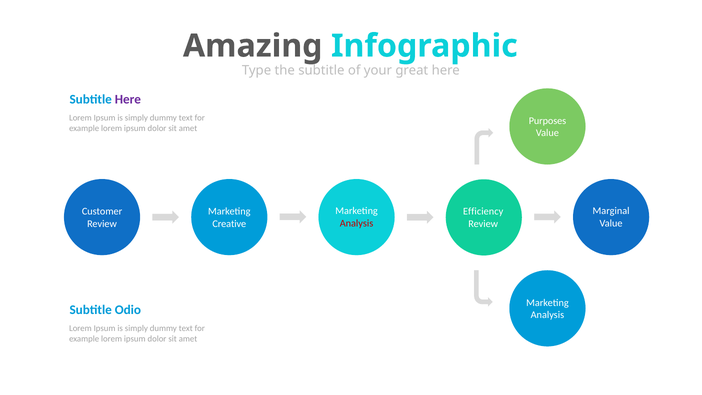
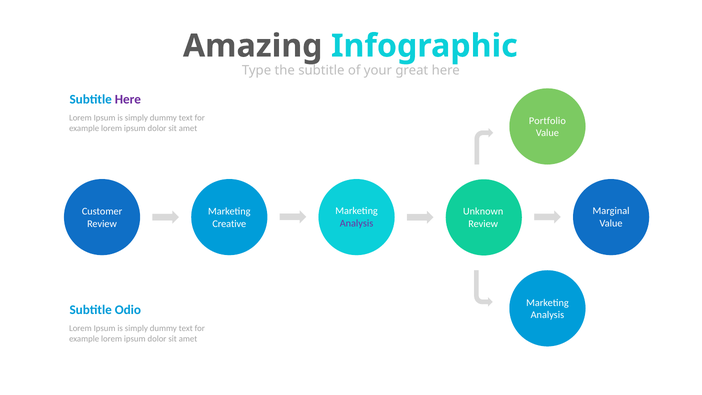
Purposes: Purposes -> Portfolio (547, 121)
Efficiency: Efficiency -> Unknown (483, 212)
Analysis colour: red -> purple (357, 223)
